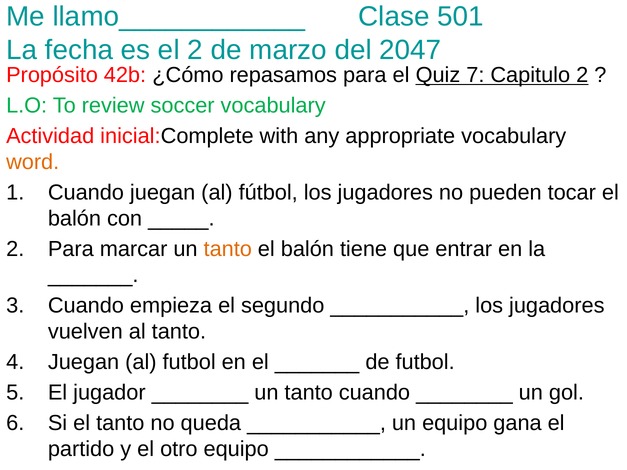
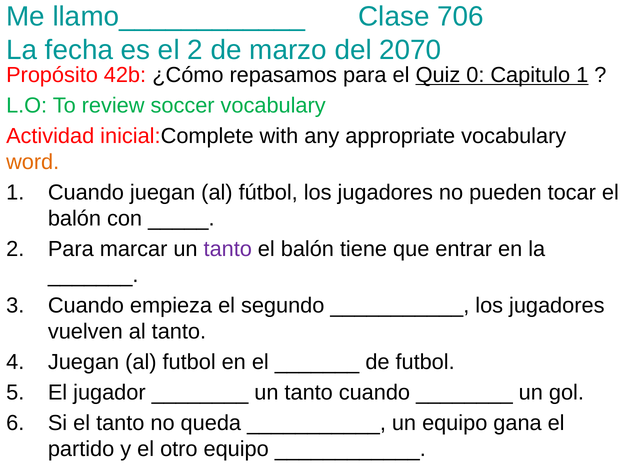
501: 501 -> 706 (461, 17)
2047: 2047 -> 2070 (410, 50)
7: 7 -> 0 (475, 75)
Capitulo 2: 2 -> 1 (582, 75)
tanto colour: orange -> purple (228, 249)
